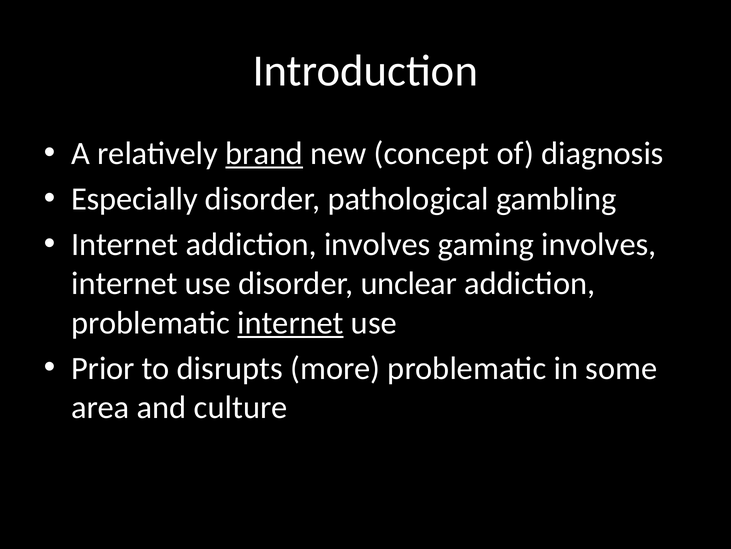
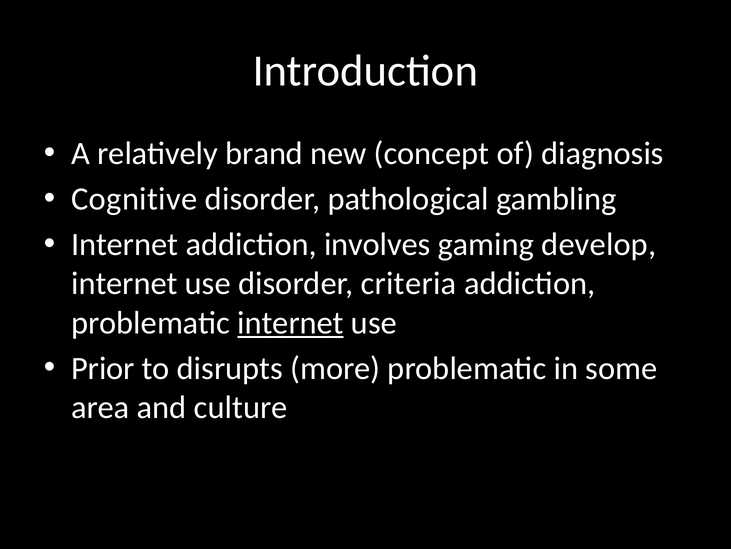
brand underline: present -> none (264, 153)
Especially: Especially -> Cognitive (134, 199)
gaming involves: involves -> develop (599, 244)
unclear: unclear -> criteria (409, 283)
